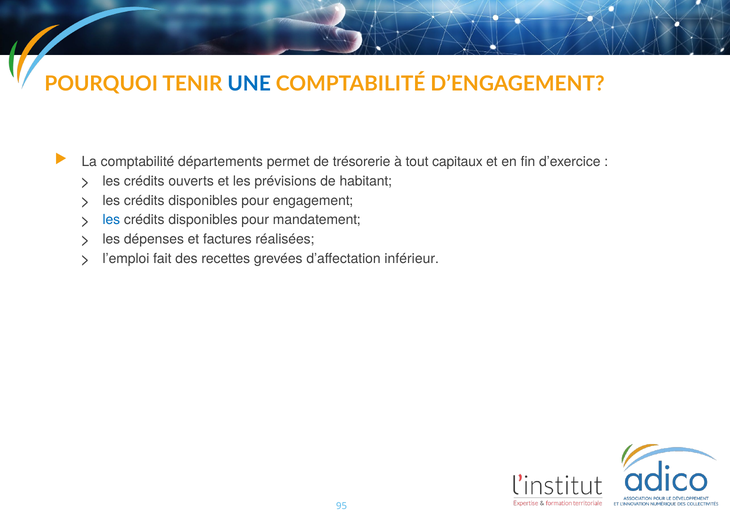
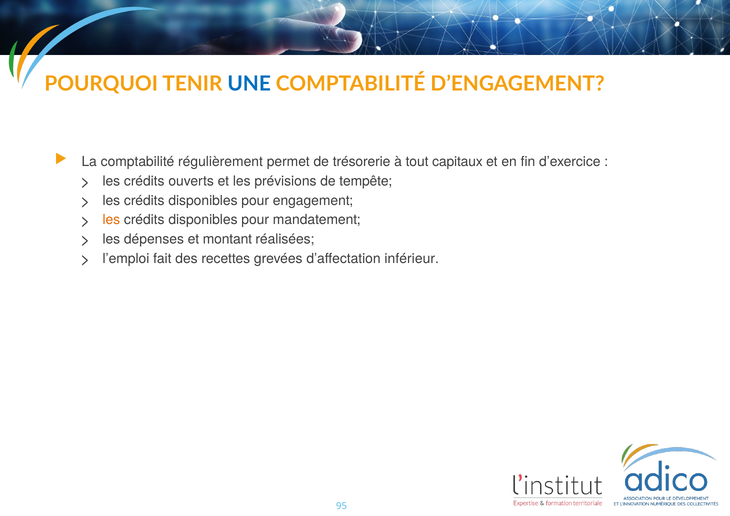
départements: départements -> régulièrement (221, 162)
habitant: habitant -> tempête (366, 181)
les colour: blue -> orange (111, 220)
factures: factures -> montant (227, 239)
